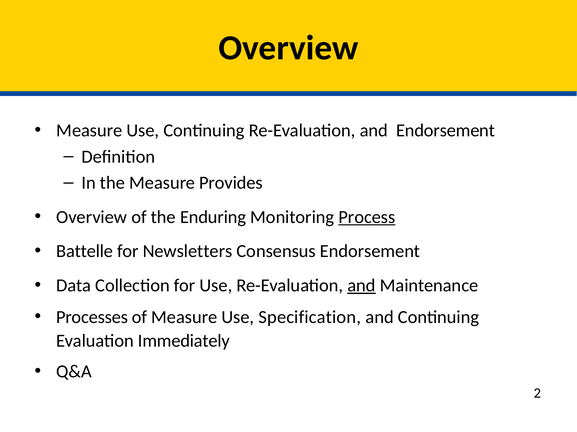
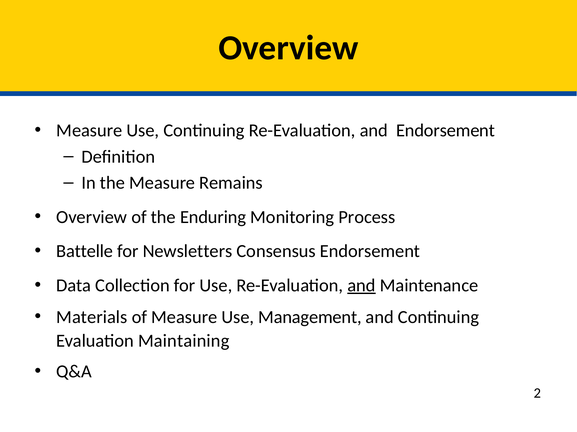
Provides: Provides -> Remains (231, 183)
Process underline: present -> none (367, 217)
Processes: Processes -> Materials (92, 318)
Specification: Specification -> Management (310, 318)
Immediately: Immediately -> Maintaining (184, 341)
